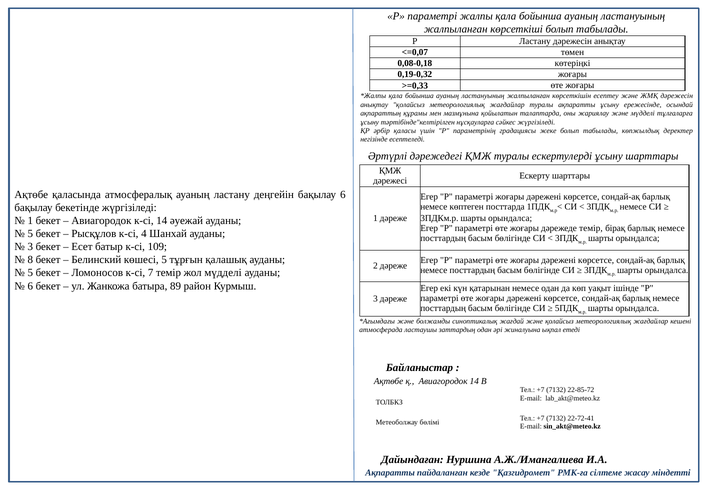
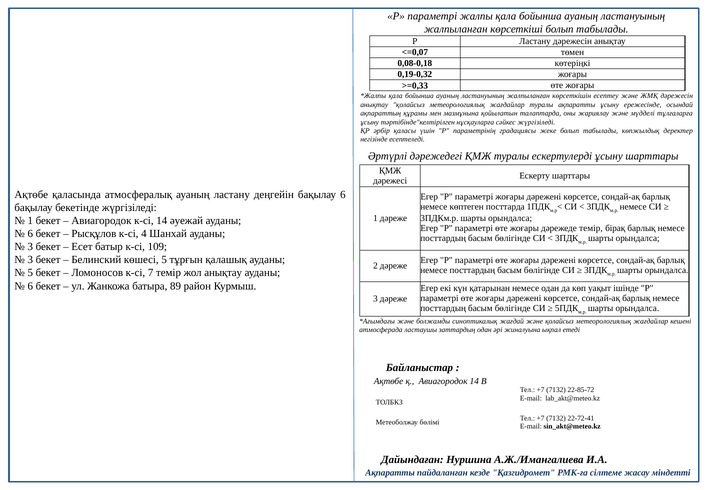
5: 5 -> 6 (30, 234)
8: 8 -> 3 (30, 260)
жол мүдделі: мүдделі -> анықтау (223, 273)
